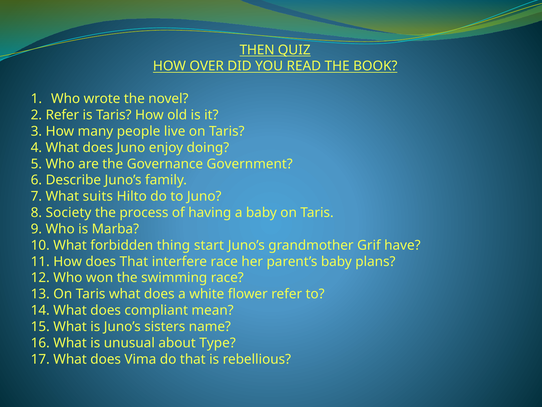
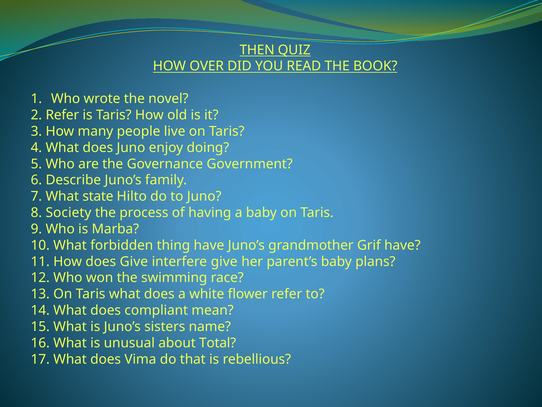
suits: suits -> state (98, 196)
thing start: start -> have (209, 245)
does That: That -> Give (134, 261)
interfere race: race -> give (224, 261)
Type: Type -> Total (218, 343)
